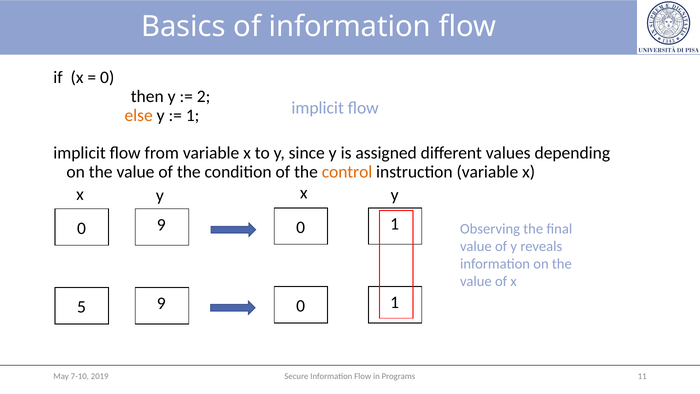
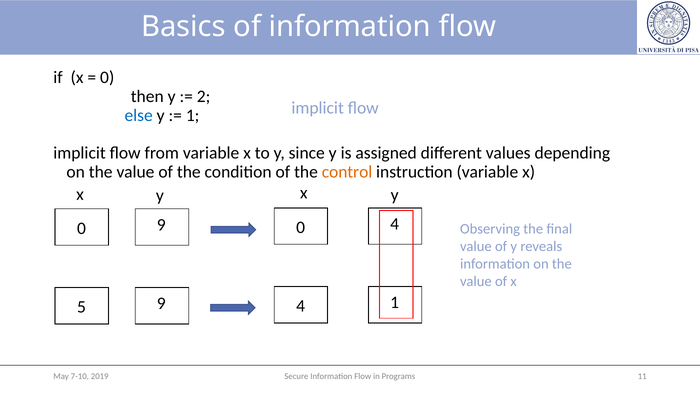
else colour: orange -> blue (139, 115)
1: 1 -> 4 (395, 224)
9 0: 0 -> 4 (301, 306)
